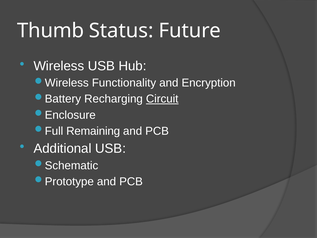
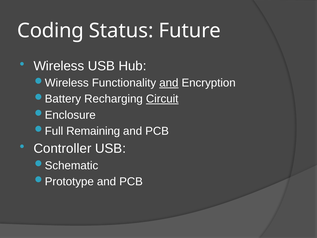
Thumb: Thumb -> Coding (51, 31)
and underline: none -> present (169, 83)
Additional: Additional -> Controller (62, 148)
